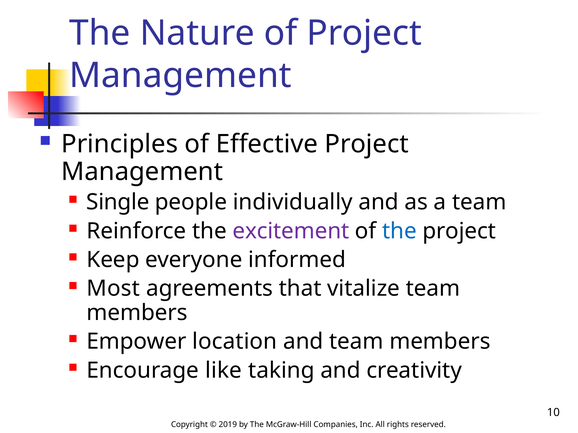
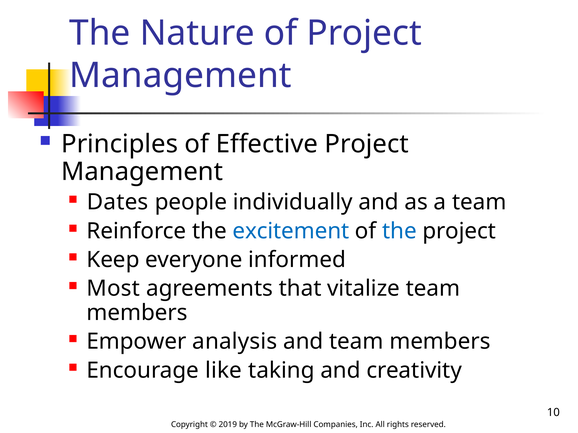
Single: Single -> Dates (118, 202)
excitement colour: purple -> blue (291, 231)
location: location -> analysis (235, 342)
